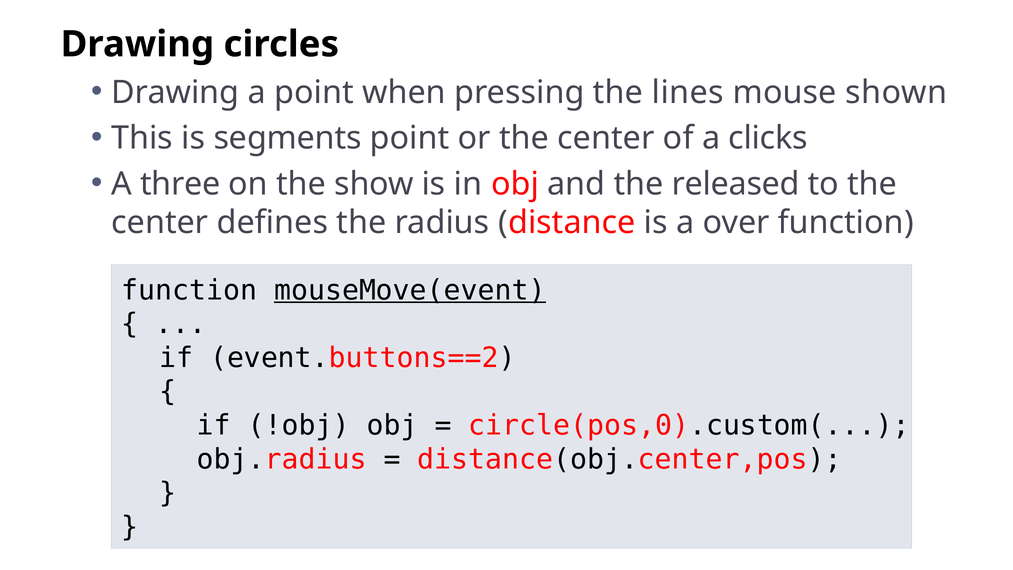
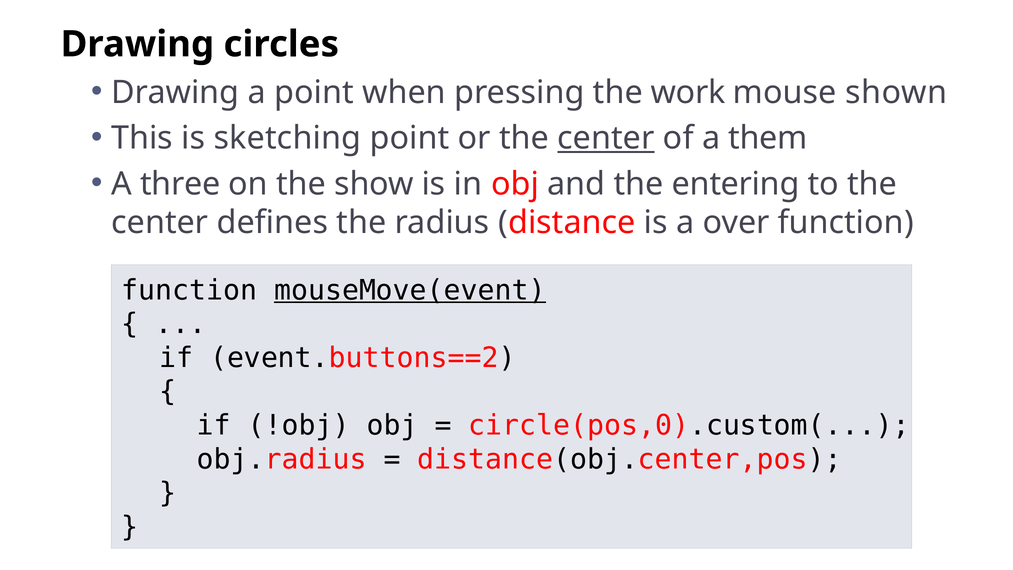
lines: lines -> work (688, 92)
segments: segments -> sketching (287, 138)
center underline: none -> present (606, 138)
clicks: clicks -> them (768, 138)
released: released -> entering (736, 184)
